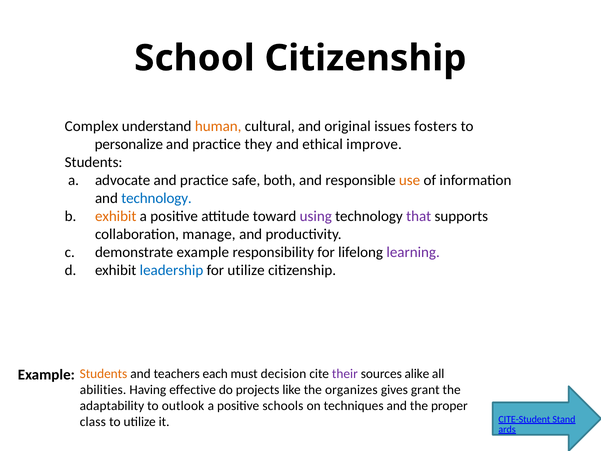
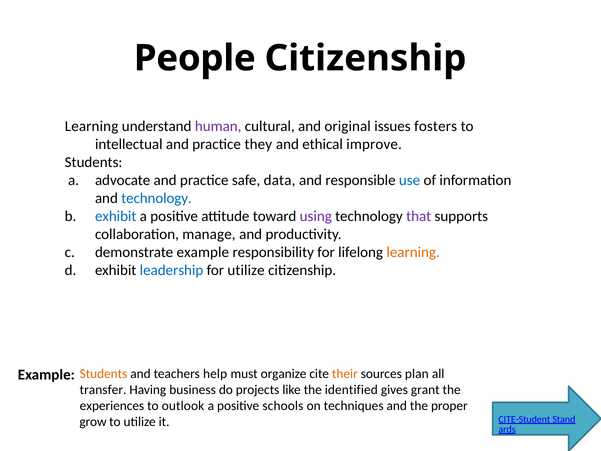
School: School -> People (195, 58)
Complex: Complex -> Learning (92, 126)
human colour: orange -> purple (218, 126)
personalize: personalize -> intellectual (129, 144)
both: both -> data (280, 180)
use colour: orange -> blue (410, 180)
exhibit colour: orange -> blue (116, 216)
learning colour: purple -> orange (413, 252)
each: each -> help (215, 374)
decision: decision -> organize (284, 374)
their colour: purple -> orange (345, 374)
alike: alike -> plan (417, 374)
abilities: abilities -> transfer (103, 390)
effective: effective -> business (193, 390)
organizes: organizes -> identified (351, 390)
adaptability: adaptability -> experiences (112, 406)
class: class -> grow (93, 422)
